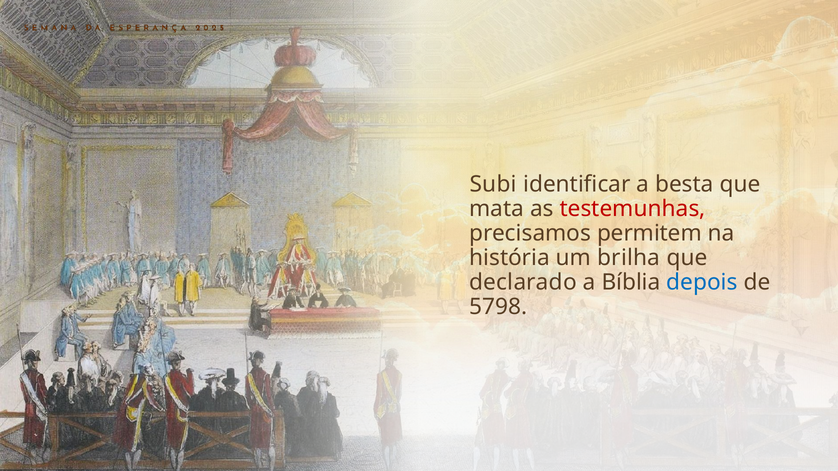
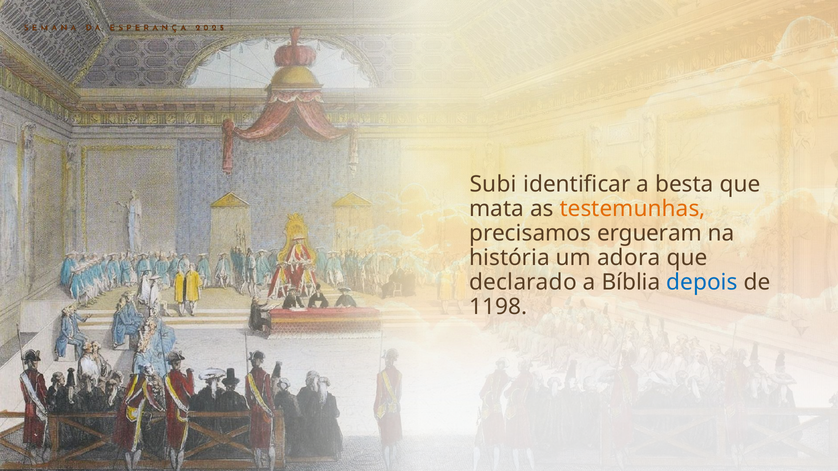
testemunhas colour: red -> orange (633, 209)
permitem: permitem -> ergueram (649, 233)
brilha: brilha -> adora (629, 258)
5798: 5798 -> 1198 (498, 307)
